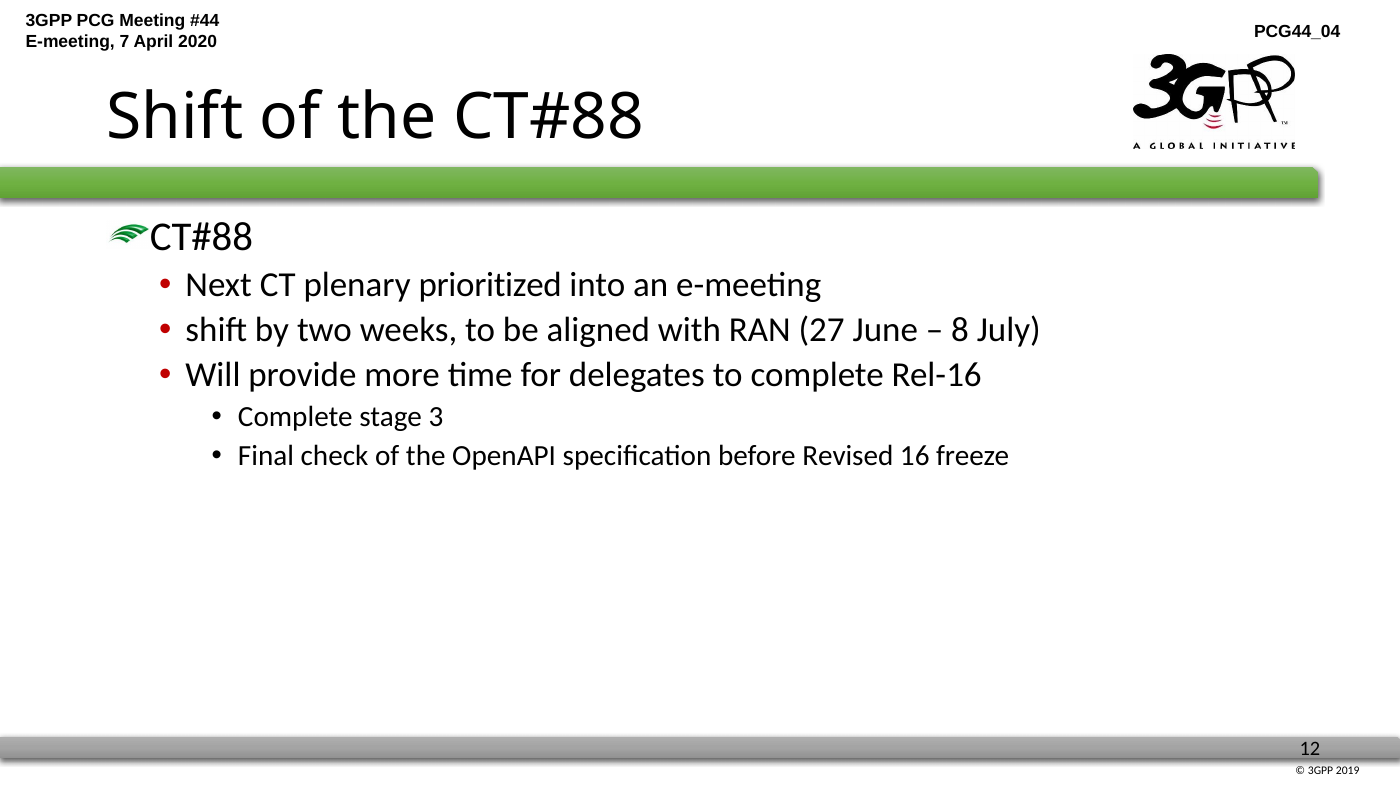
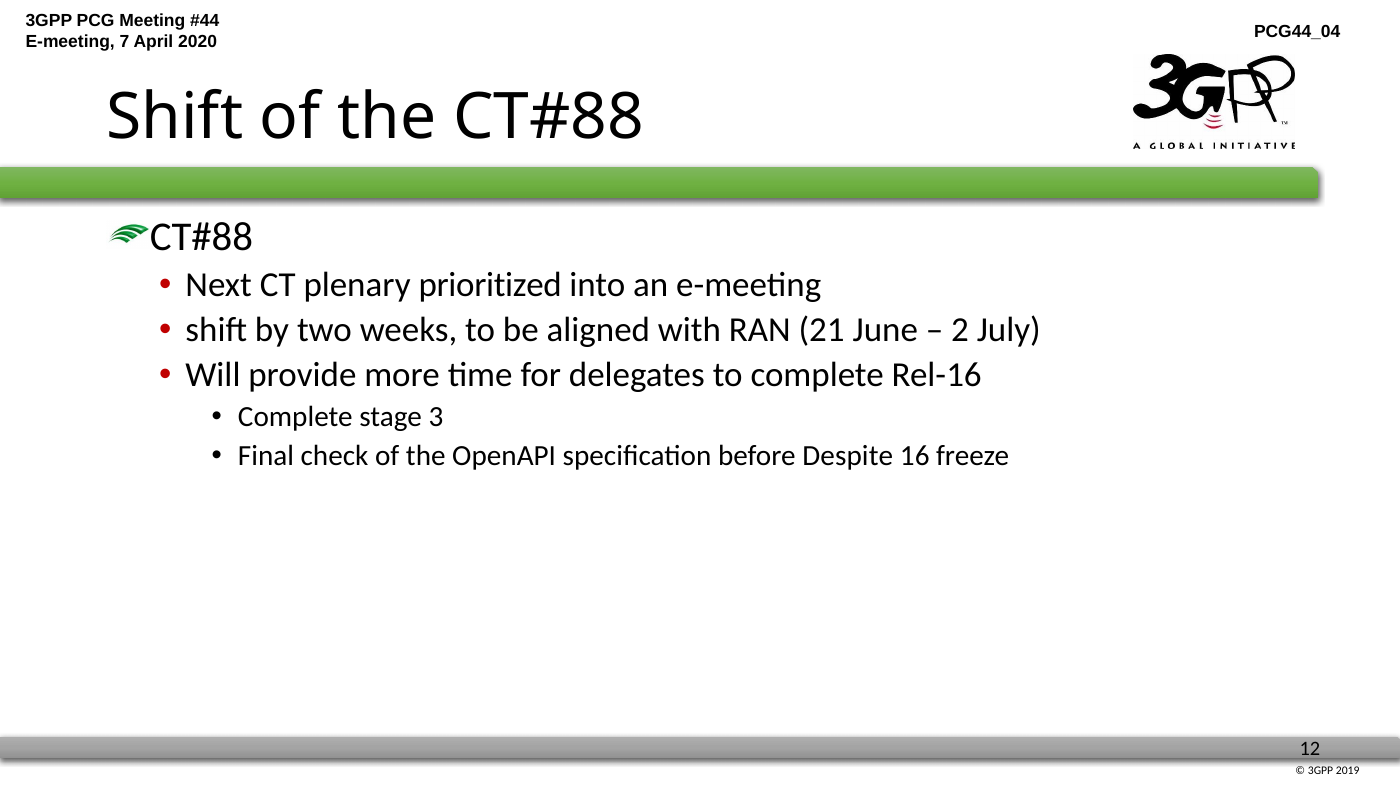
27: 27 -> 21 (822, 330)
8: 8 -> 2 (960, 330)
Revised: Revised -> Despite (848, 456)
